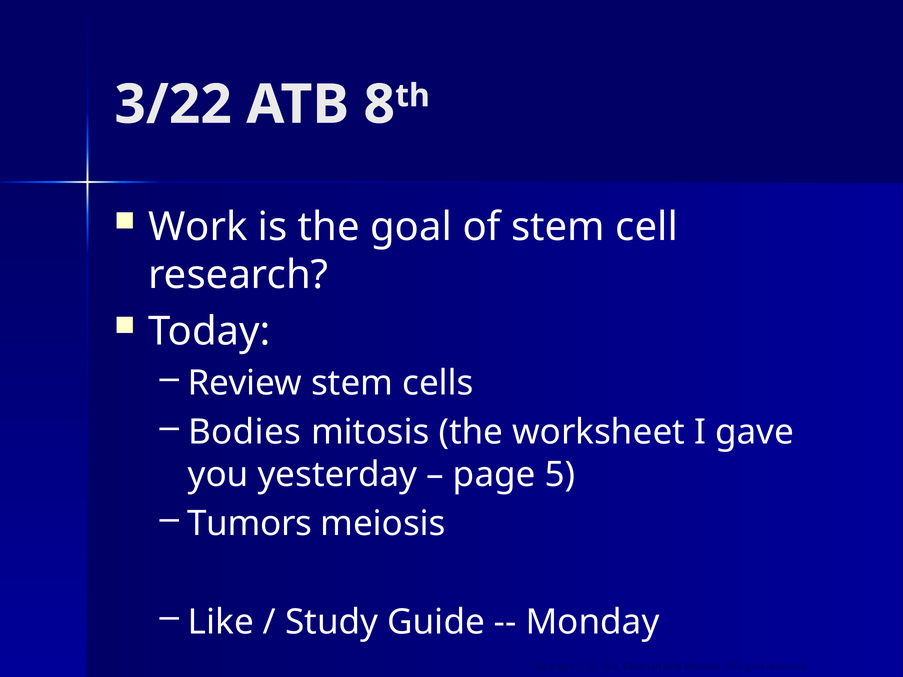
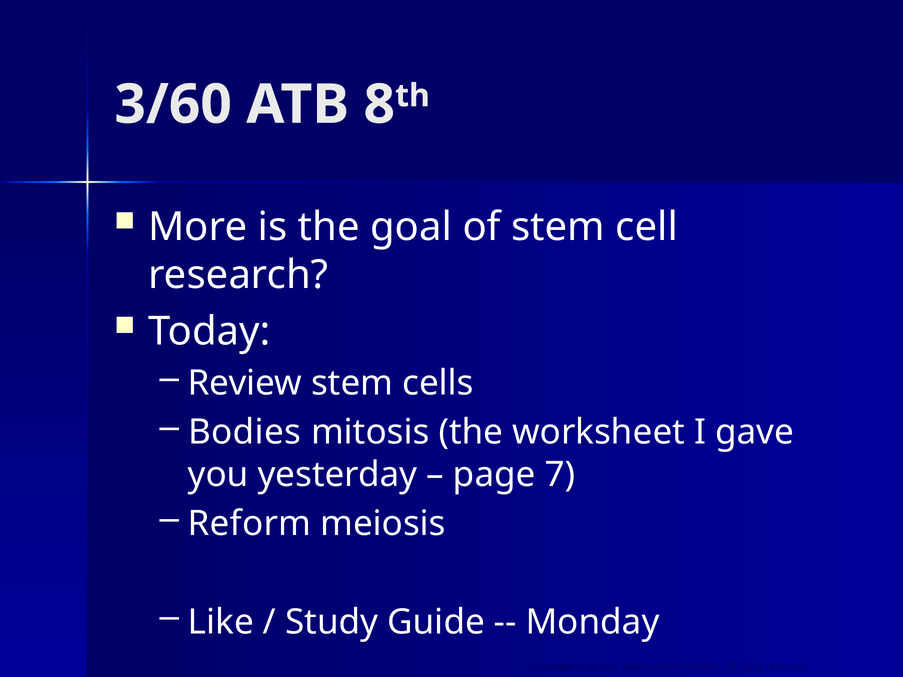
3/22: 3/22 -> 3/60 (173, 105)
Work: Work -> More (198, 227)
5: 5 -> 7 (560, 475)
Tumors: Tumors -> Reform (249, 524)
